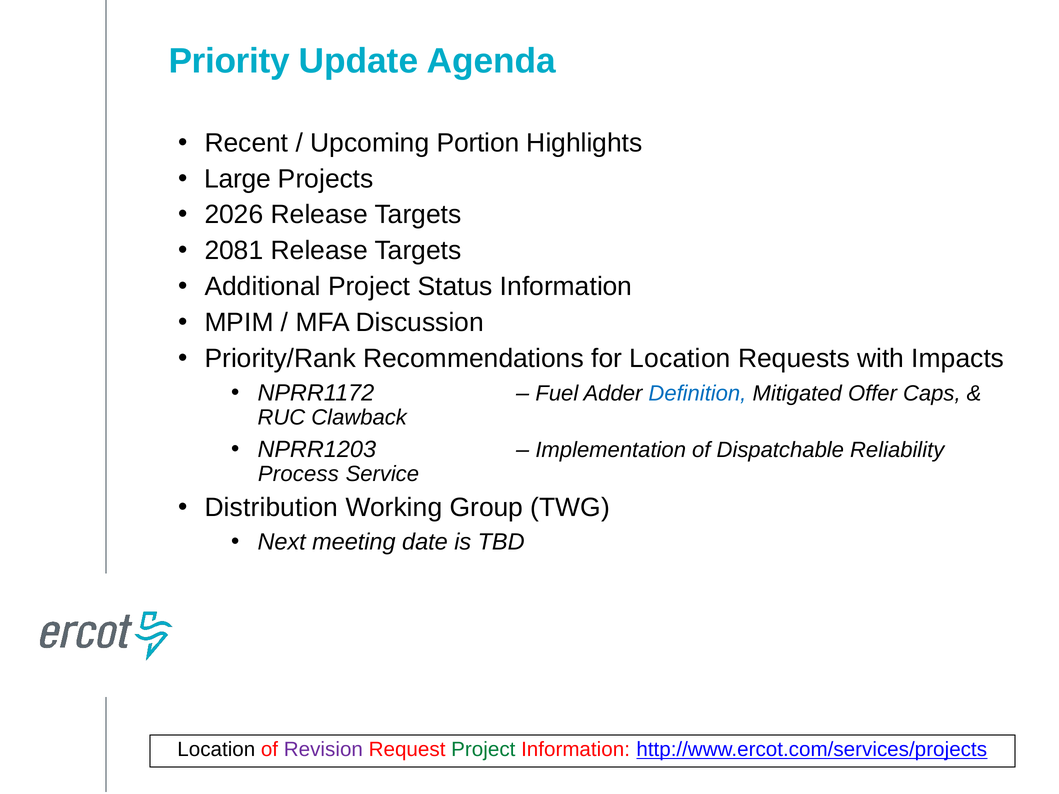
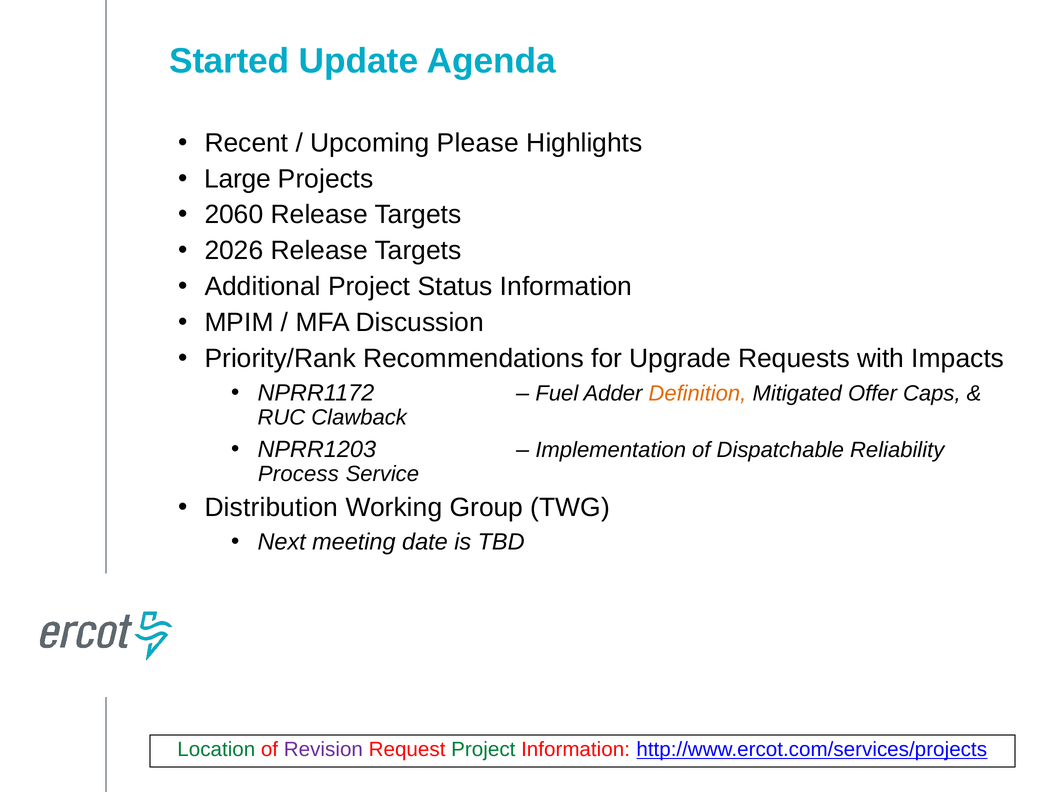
Priority: Priority -> Started (229, 61)
Portion: Portion -> Please (478, 143)
2026: 2026 -> 2060 (234, 215)
2081: 2081 -> 2026 (234, 251)
for Location: Location -> Upgrade (680, 359)
Definition colour: blue -> orange (697, 393)
Location colour: black -> green (216, 750)
